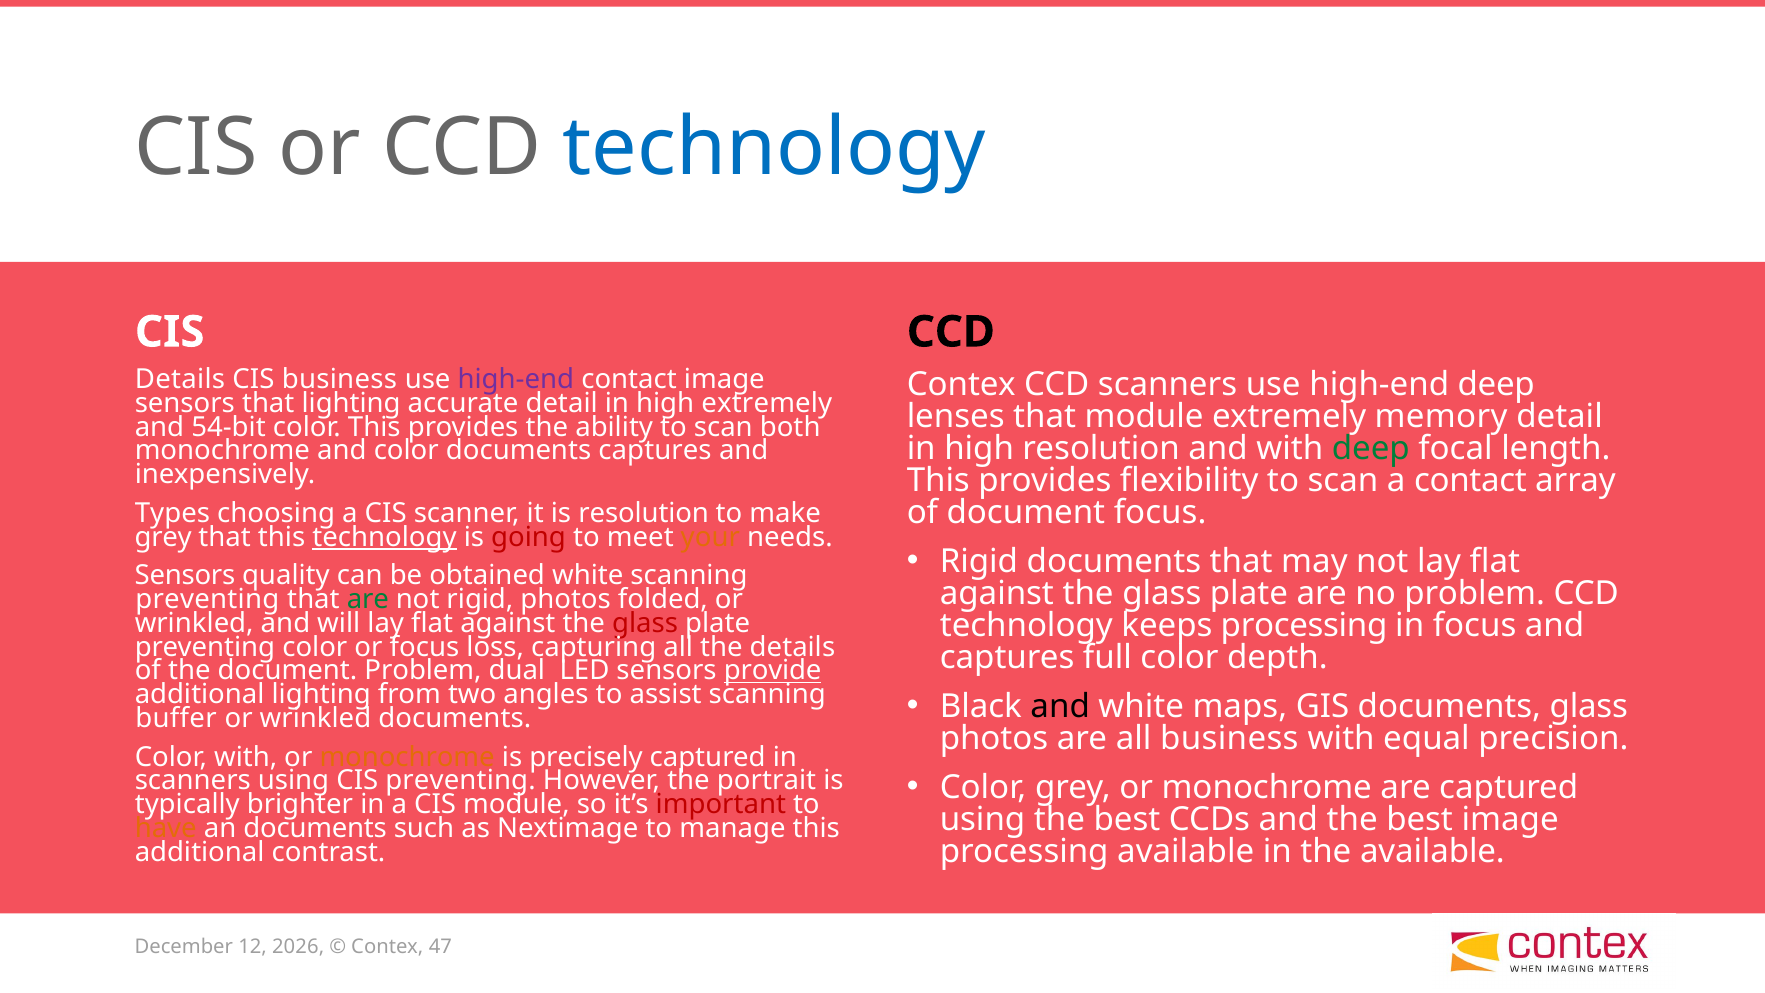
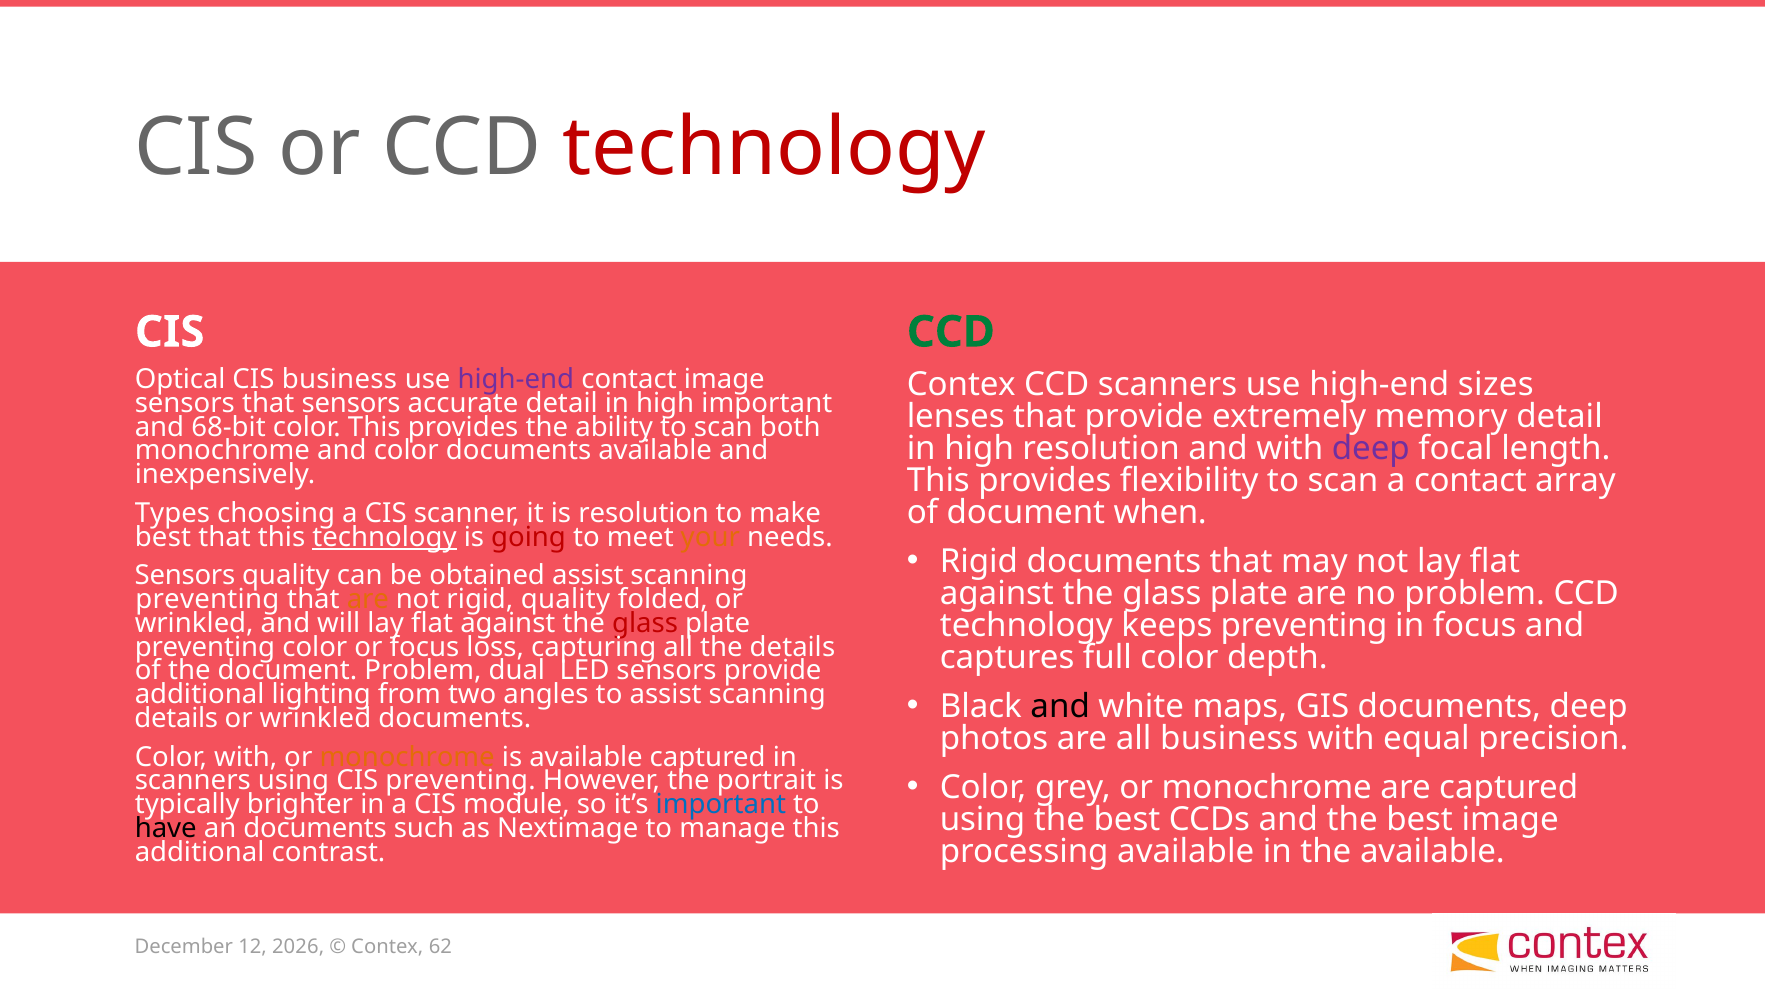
technology colour: blue -> red (774, 148)
CCD colour: black -> green (951, 332)
Details: Details -> Optical (180, 379)
high-end deep: deep -> sizes (1496, 384)
that lighting: lighting -> sensors (351, 403)
high extremely: extremely -> important (767, 403)
that module: module -> provide (1144, 416)
54-bit: 54-bit -> 68-bit (228, 427)
deep colour: green -> purple (1371, 448)
documents captures: captures -> available (655, 451)
document focus: focus -> when (1160, 513)
grey: grey -> best (163, 537)
obtained white: white -> assist (588, 575)
are colour: green -> orange (368, 599)
rigid photos: photos -> quality (565, 599)
keeps processing: processing -> preventing (1304, 626)
provide underline: present -> none (773, 671)
documents glass: glass -> deep (1589, 707)
buffer: buffer -> details (176, 718)
is precisely: precisely -> available (586, 757)
important colour: red -> blue (721, 804)
have colour: orange -> black (166, 828)
47: 47 -> 62 (440, 946)
